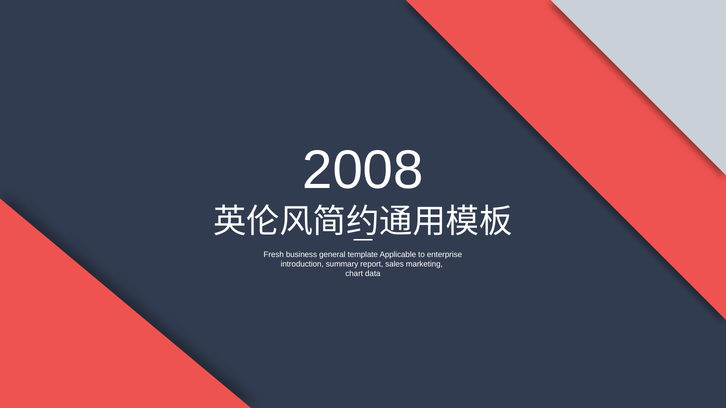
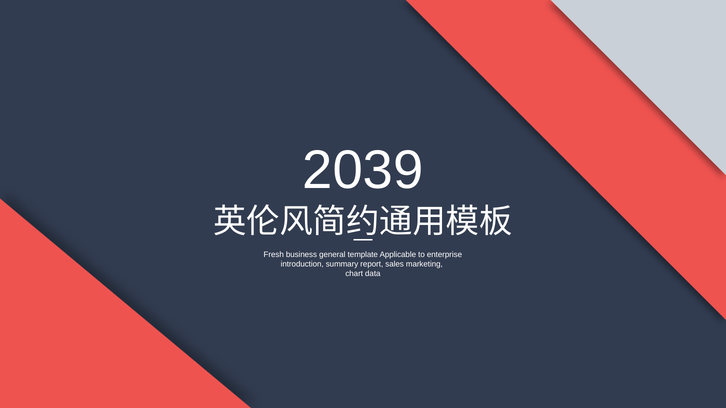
2008: 2008 -> 2039 (363, 171)
